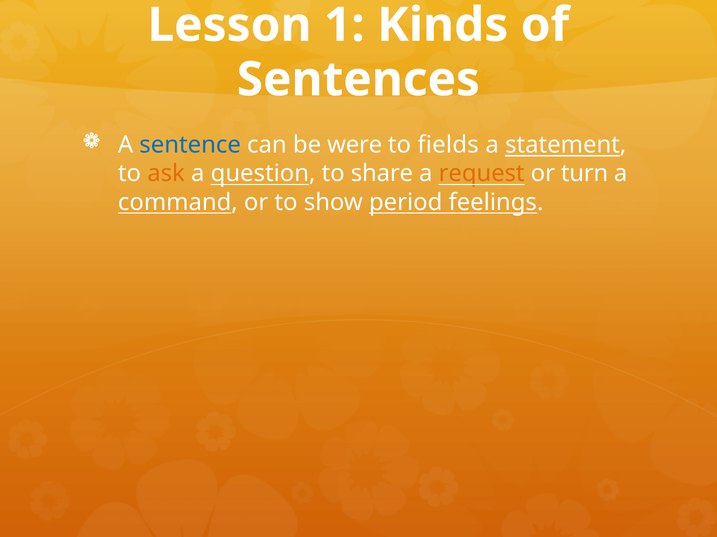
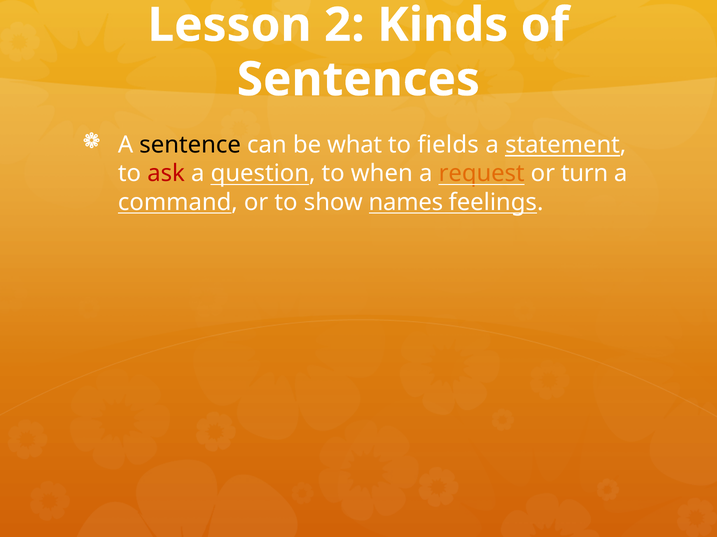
1: 1 -> 2 (344, 25)
sentence colour: blue -> black (190, 145)
were: were -> what (355, 145)
ask colour: orange -> red (166, 174)
share: share -> when (382, 174)
period: period -> names (406, 202)
